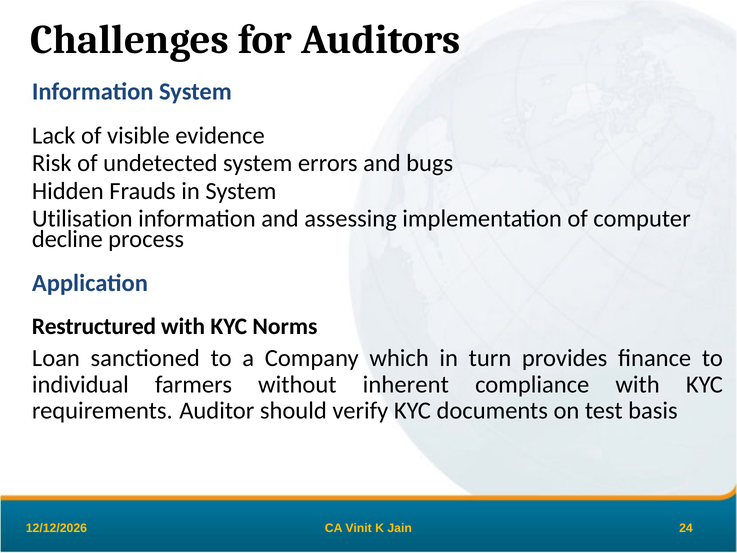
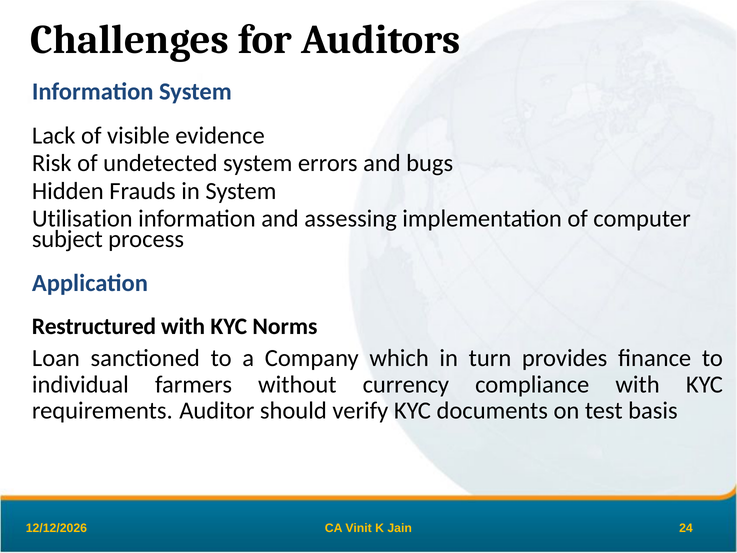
decline: decline -> subject (67, 239)
inherent: inherent -> currency (406, 384)
